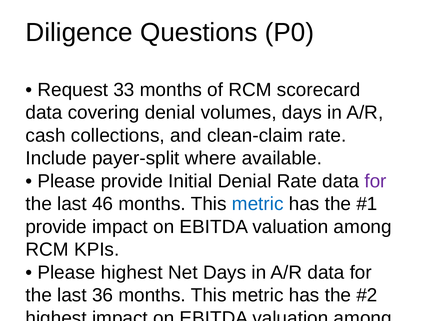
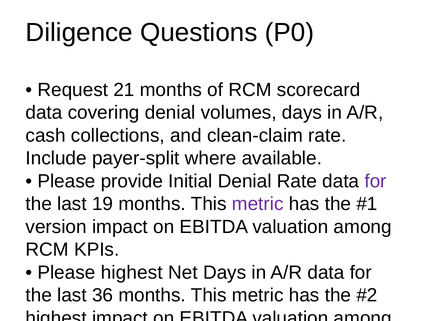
33: 33 -> 21 (124, 90)
46: 46 -> 19 (103, 203)
metric colour: blue -> purple (258, 203)
provide: provide -> version (56, 226)
